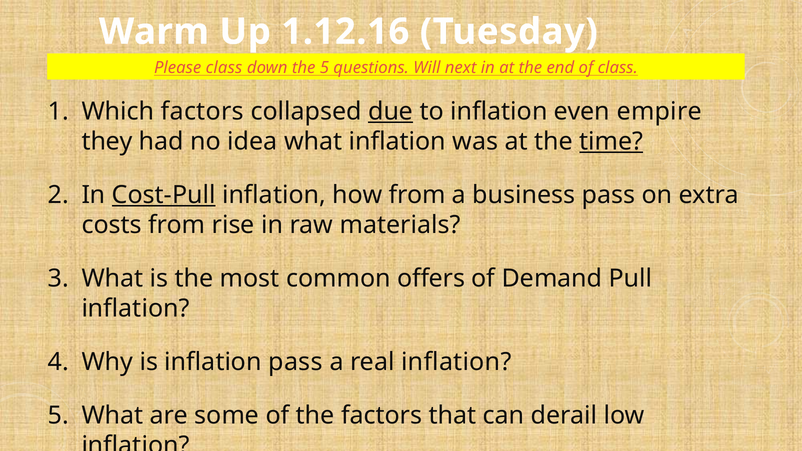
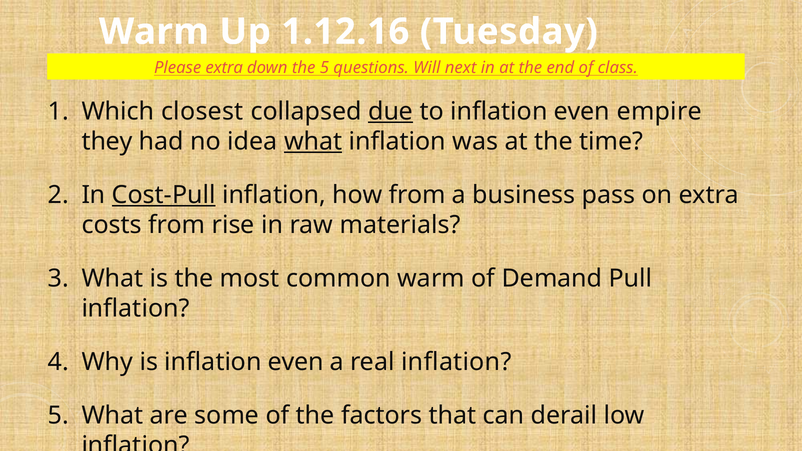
Please class: class -> extra (224, 68)
Which factors: factors -> closest (202, 111)
what underline: none -> present (313, 141)
time underline: present -> none (611, 141)
common offers: offers -> warm (431, 278)
is inflation pass: pass -> even (296, 362)
